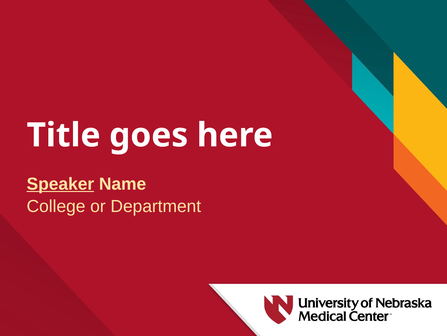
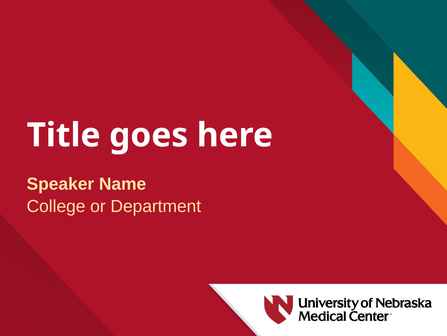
Speaker underline: present -> none (60, 184)
